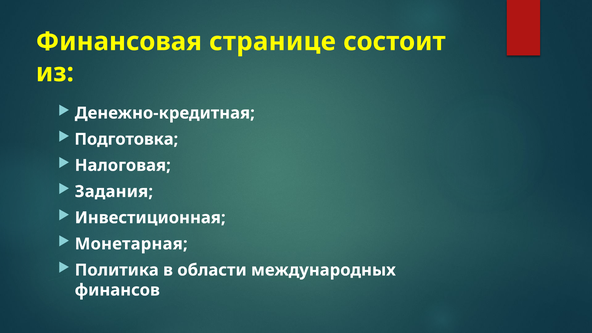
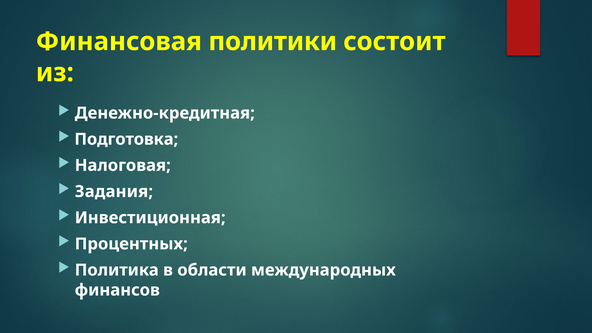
странице: странице -> политики (273, 42)
Монетарная: Монетарная -> Процентных (131, 244)
